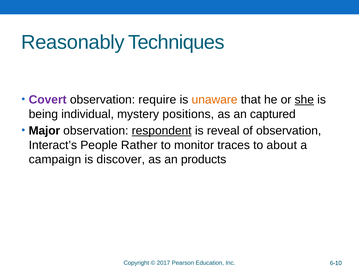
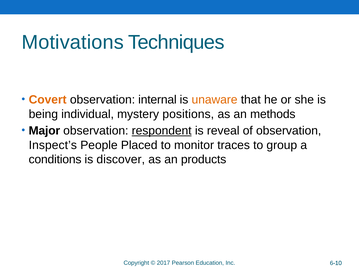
Reasonably: Reasonably -> Motivations (73, 42)
Covert colour: purple -> orange (48, 100)
require: require -> internal (157, 100)
she underline: present -> none (304, 100)
captured: captured -> methods (273, 114)
Interact’s: Interact’s -> Inspect’s (53, 145)
Rather: Rather -> Placed (139, 145)
about: about -> group (282, 145)
campaign: campaign -> conditions (55, 160)
